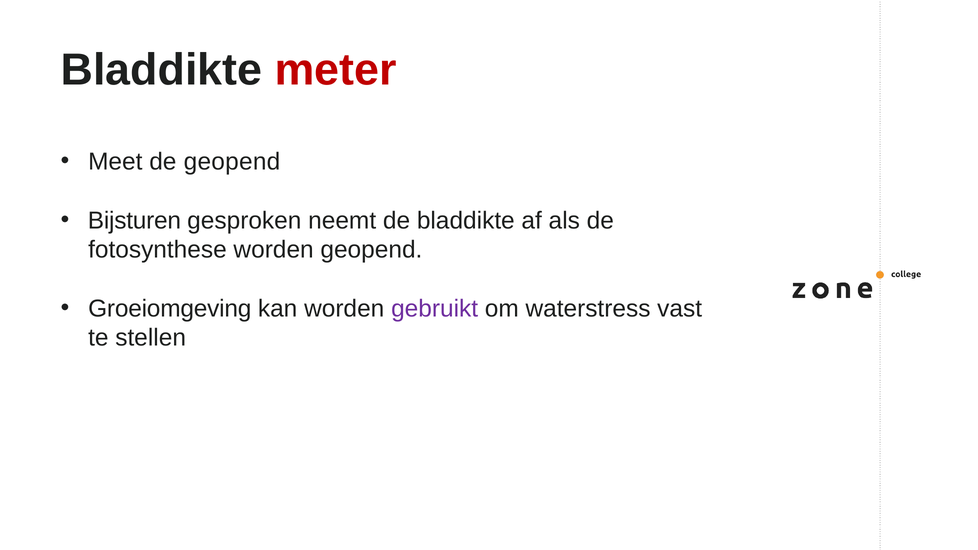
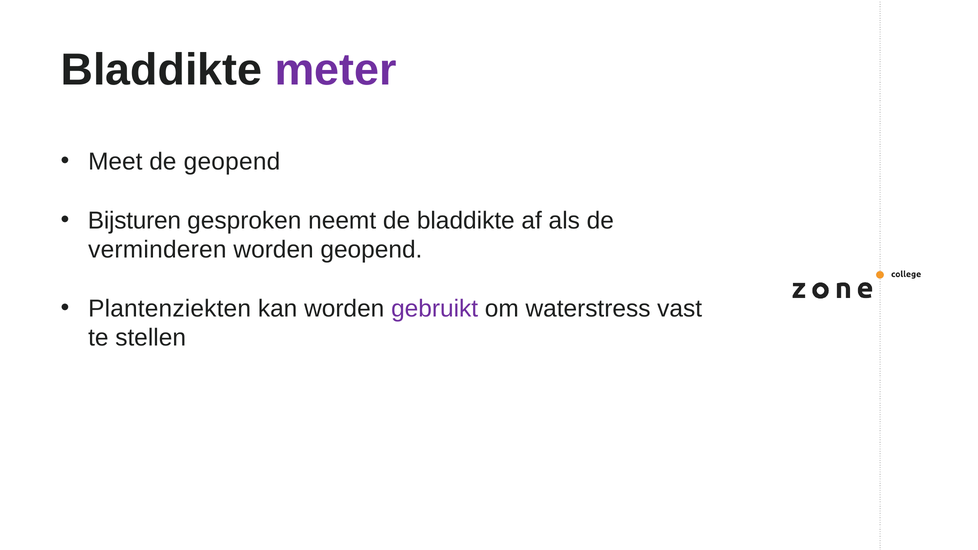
meter colour: red -> purple (336, 70)
fotosynthese: fotosynthese -> verminderen (157, 250)
Groeiomgeving: Groeiomgeving -> Plantenziekten (170, 309)
